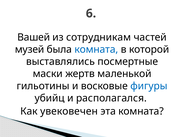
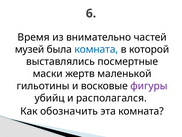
Вашей: Вашей -> Время (34, 37)
сотрудникам: сотрудникам -> внимательно (99, 37)
фигуры colour: blue -> purple (149, 86)
увековечен: увековечен -> обозначить (69, 111)
